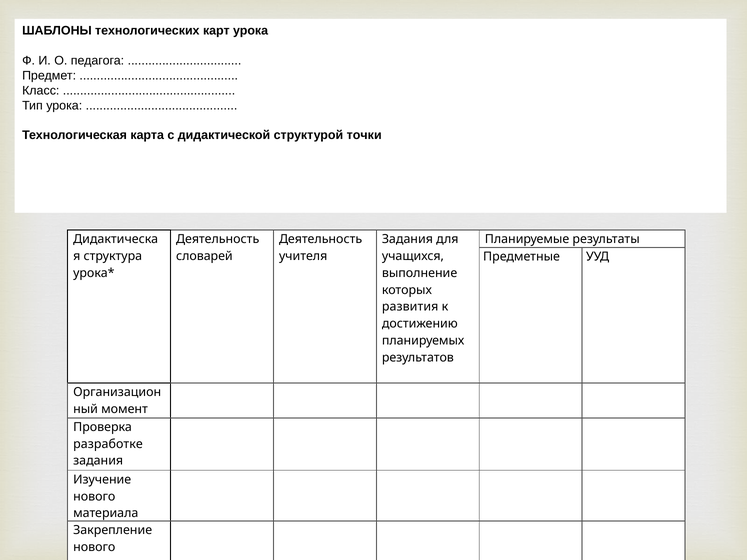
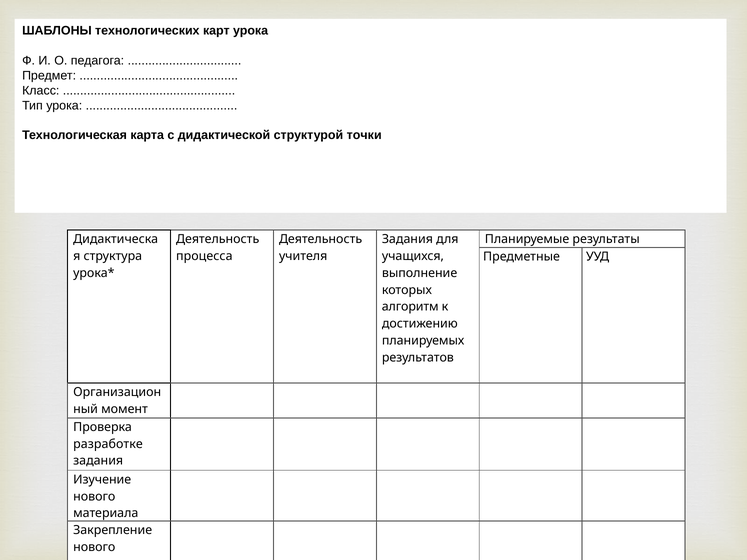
словарей: словарей -> процесса (204, 256)
развития: развития -> алгоритм (410, 307)
